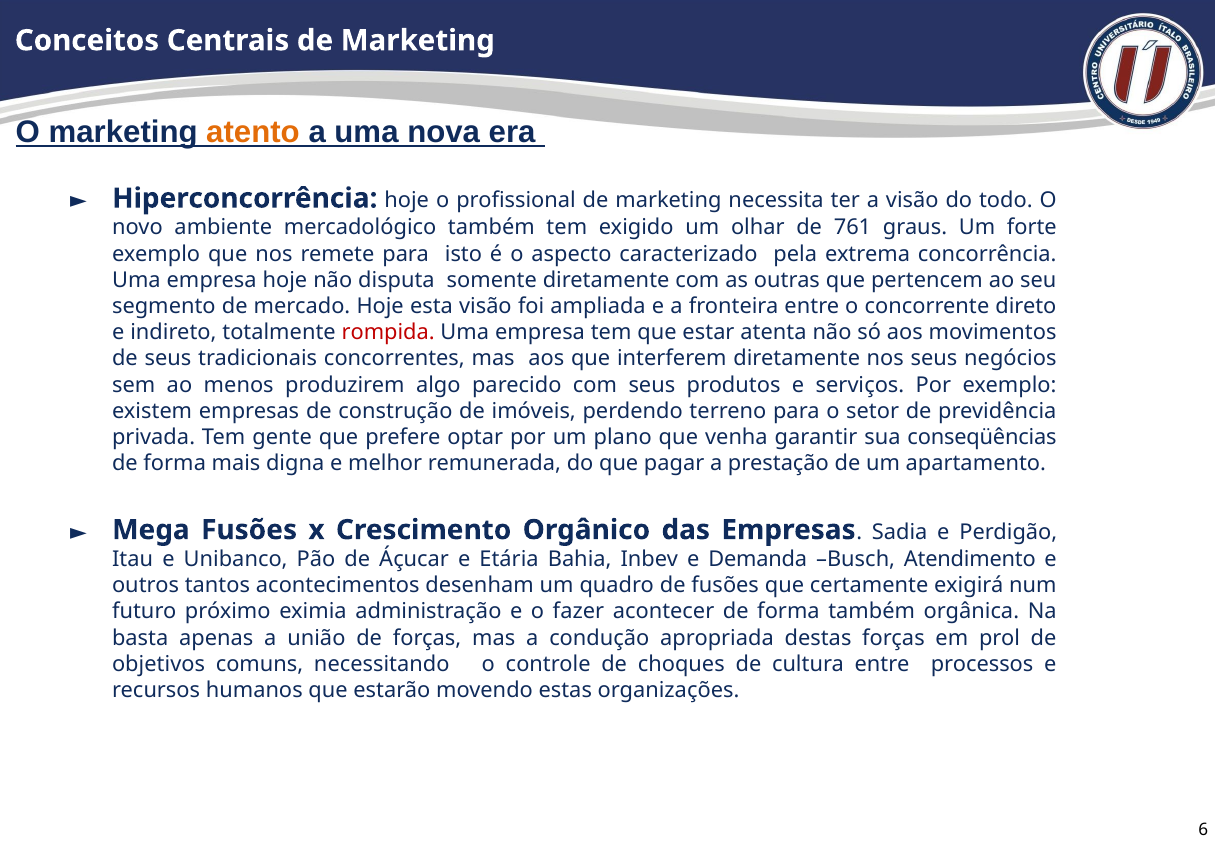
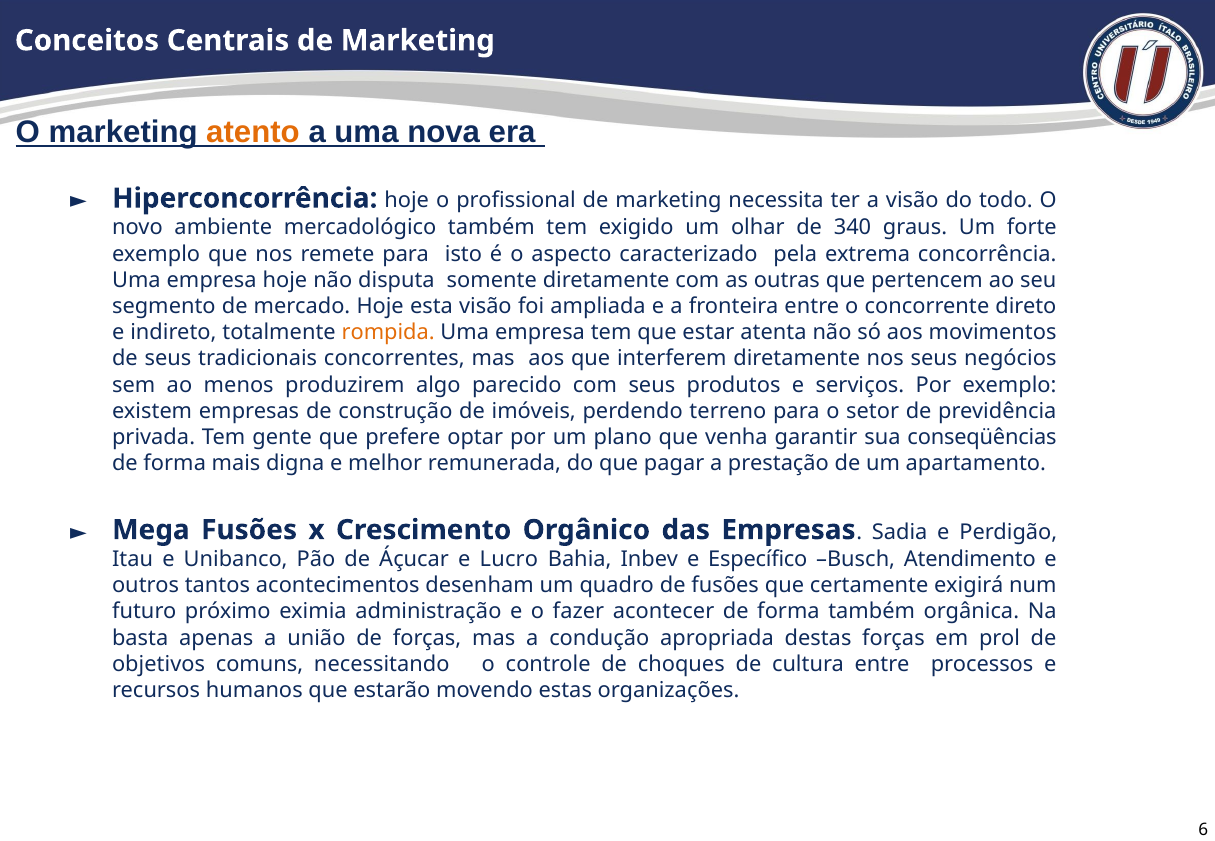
761: 761 -> 340 (853, 228)
rompida colour: red -> orange (388, 333)
Etária: Etária -> Lucro (509, 559)
Demanda: Demanda -> Específico (758, 559)
